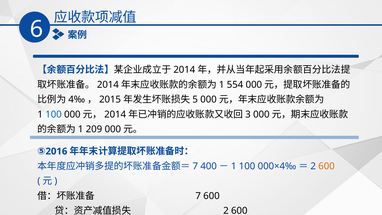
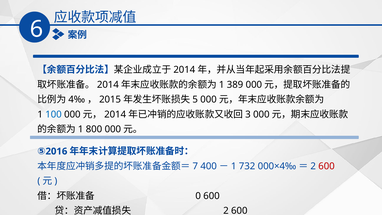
554: 554 -> 389 (235, 85)
209: 209 -> 800 (94, 129)
400－1 100: 100 -> 732 (247, 166)
600 colour: orange -> red (326, 166)
7: 7 -> 0 (198, 196)
